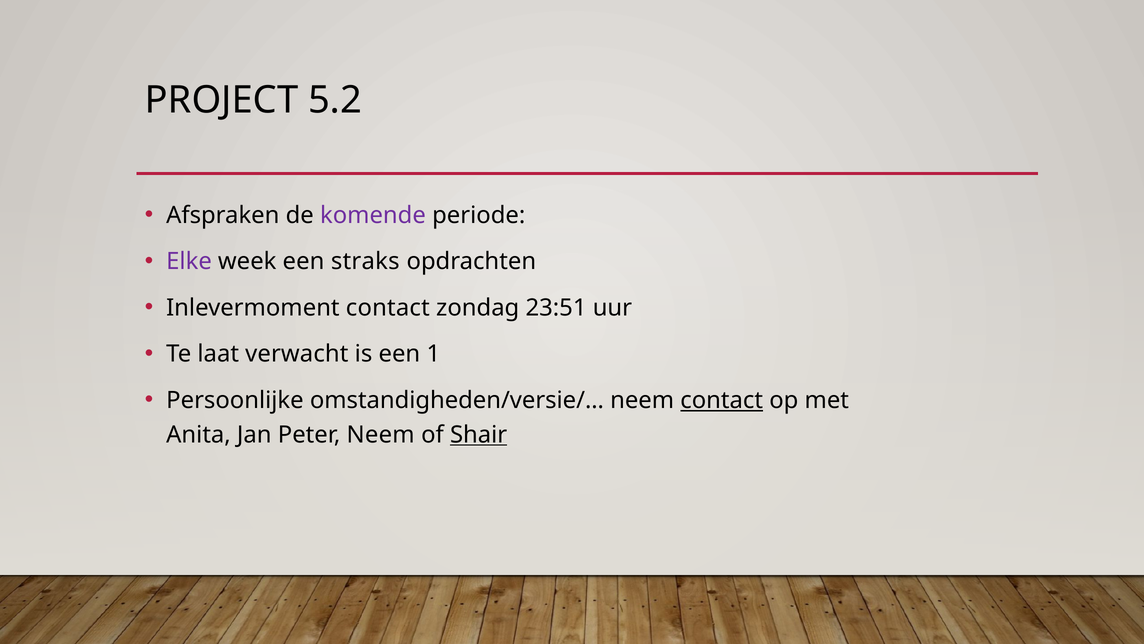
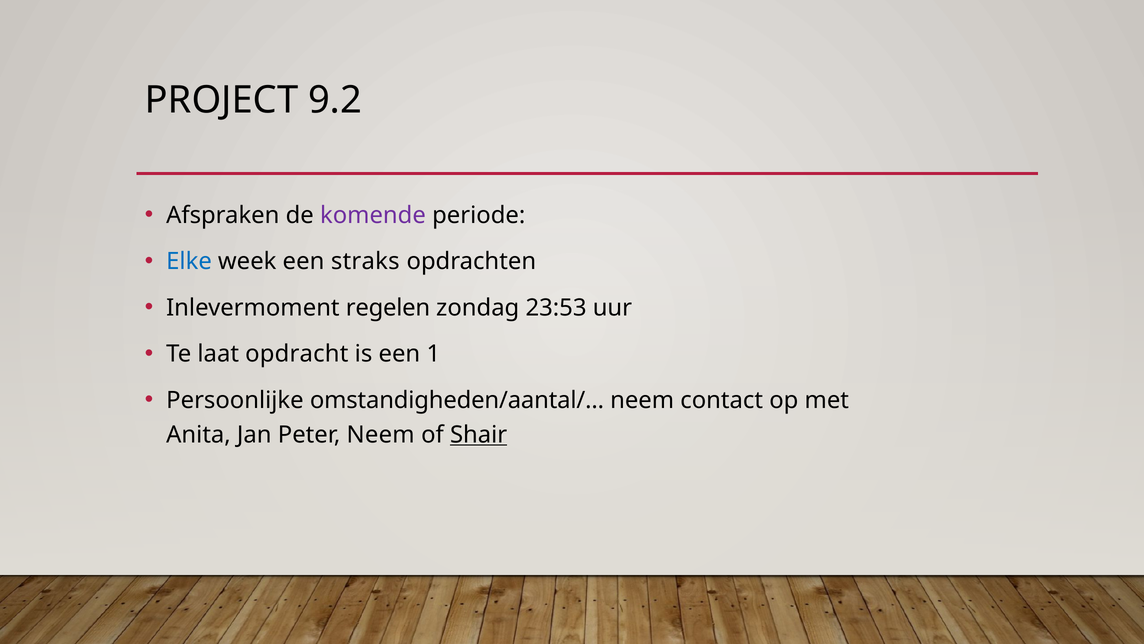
5.2: 5.2 -> 9.2 (335, 100)
Elke colour: purple -> blue (189, 261)
Inlevermoment contact: contact -> regelen (388, 308)
23:51: 23:51 -> 23:53 (556, 308)
verwacht: verwacht -> opdracht (297, 354)
omstandigheden/versie/…: omstandigheden/versie/… -> omstandigheden/aantal/… (457, 400)
contact underline: present -> none (722, 400)
